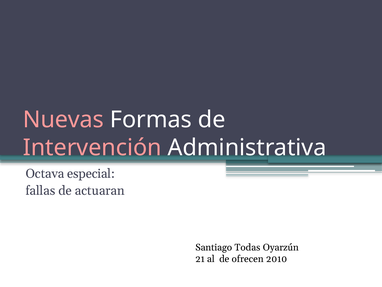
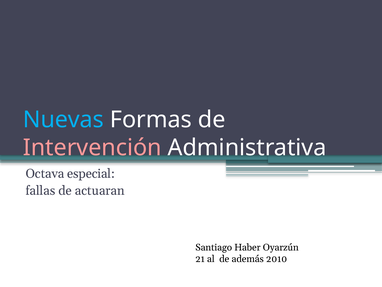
Nuevas colour: pink -> light blue (63, 119)
Todas: Todas -> Haber (247, 247)
ofrecen: ofrecen -> además (248, 258)
